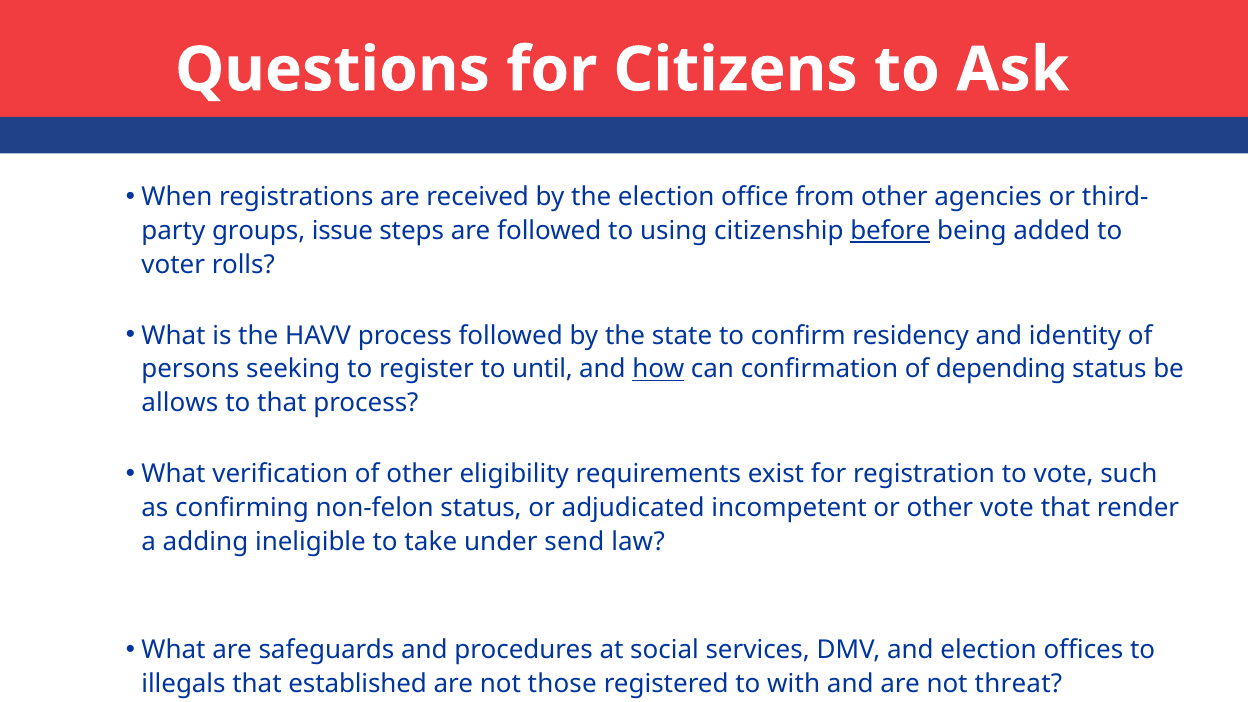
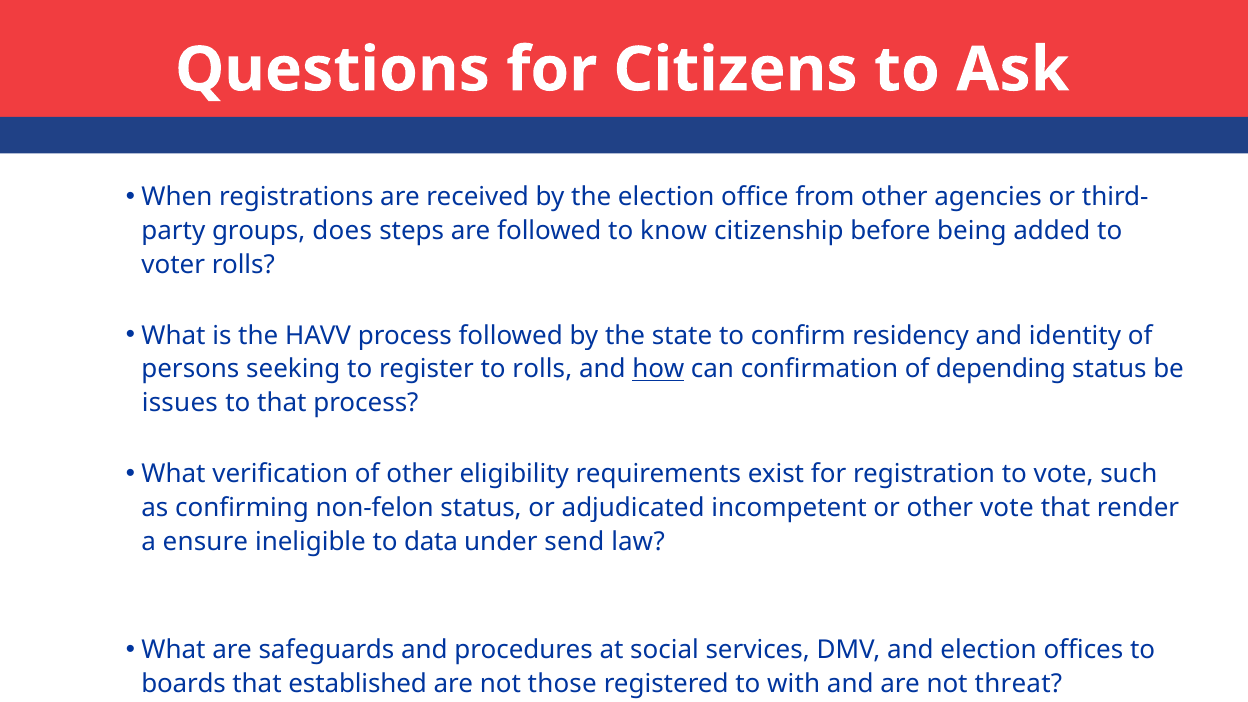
issue: issue -> does (342, 231)
using: using -> know (674, 231)
before underline: present -> none (890, 231)
to until: until -> rolls (542, 369)
allows: allows -> issues (180, 403)
adding: adding -> ensure (205, 542)
take: take -> data (431, 542)
illegals: illegals -> boards (184, 684)
